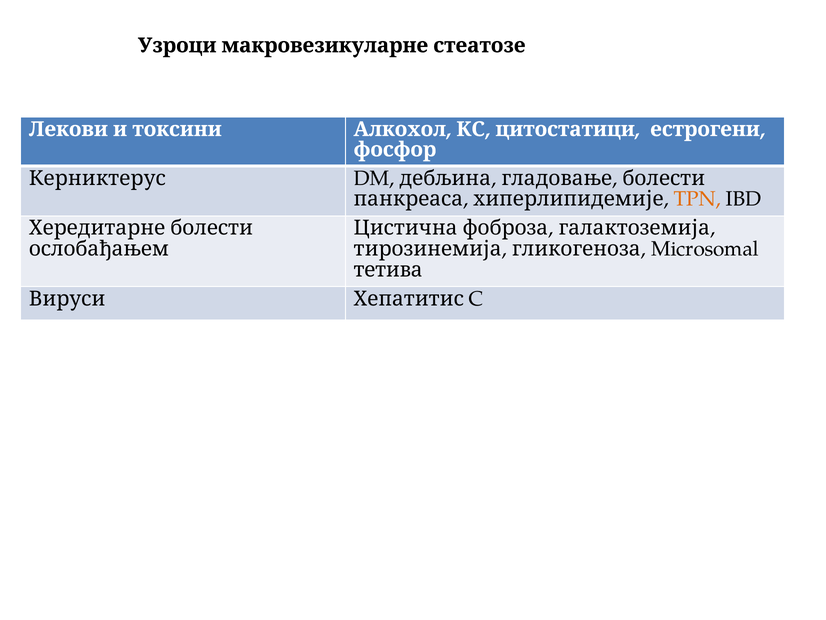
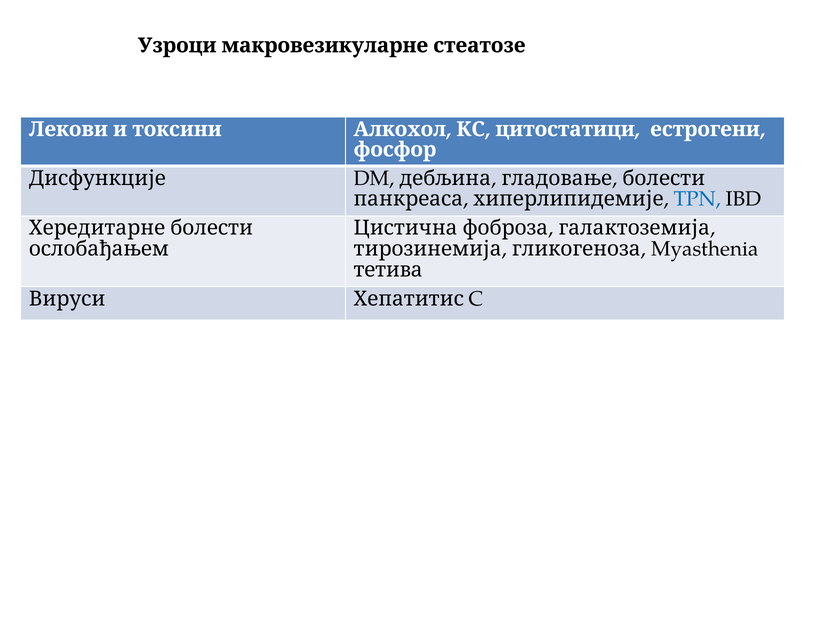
Керниктерус: Керниктерус -> Дисфункције (97, 178)
TPN colour: orange -> blue (697, 199)
Microsomal: Microsomal -> Myasthenia (705, 249)
